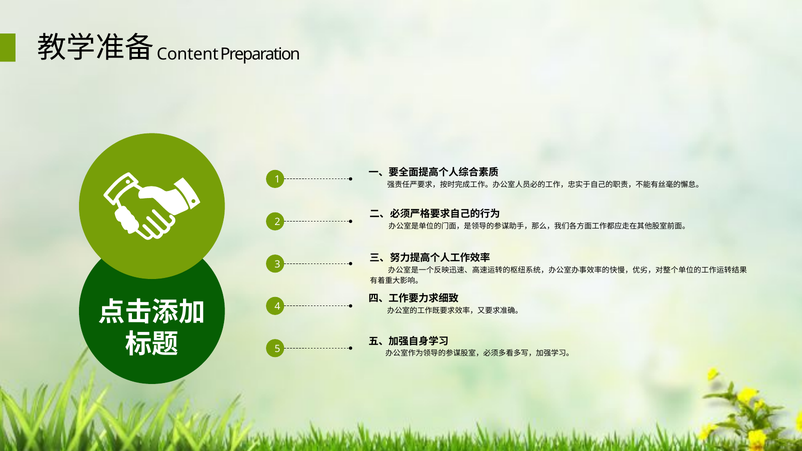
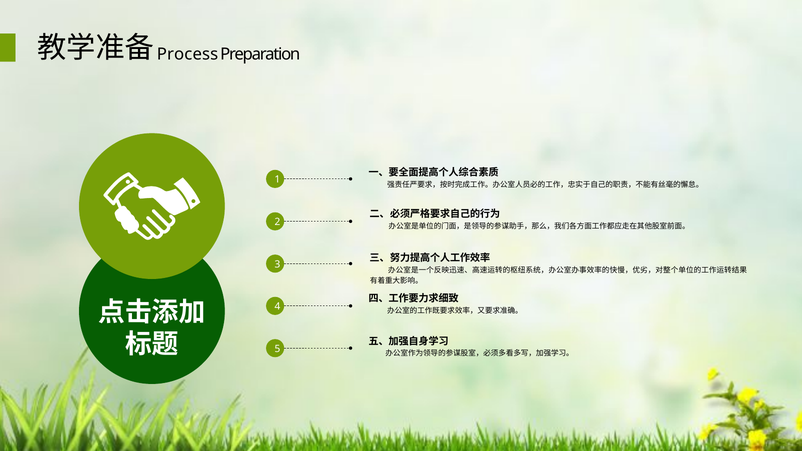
Content: Content -> Process (188, 54)
